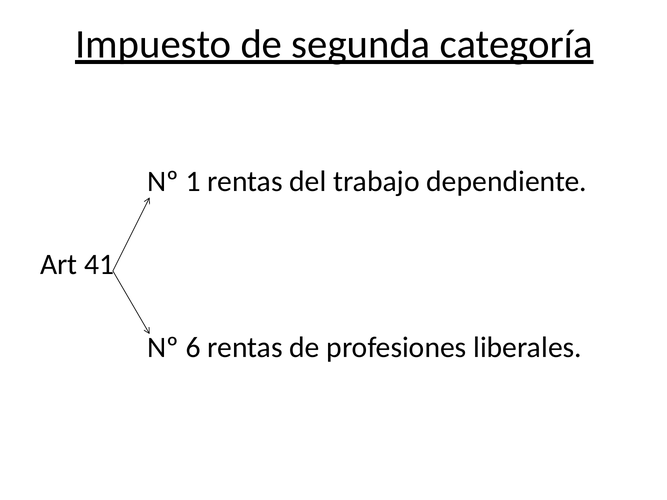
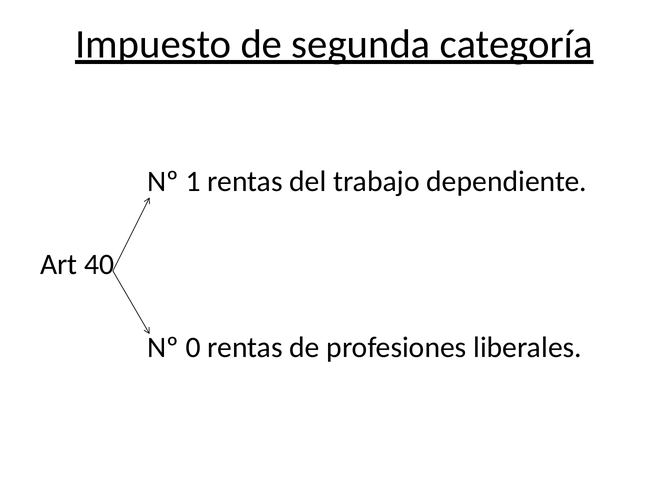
41: 41 -> 40 (99, 264)
6: 6 -> 0 (193, 348)
